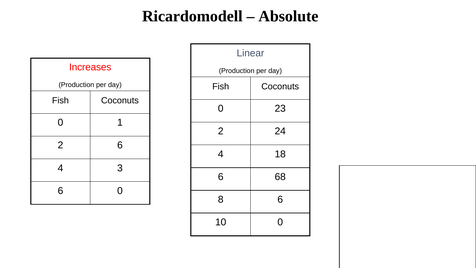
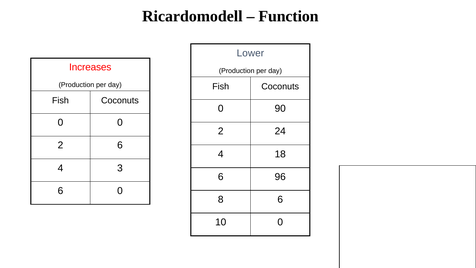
Absolute: Absolute -> Function (289, 16)
Linear: Linear -> Lower (250, 53)
23: 23 -> 90 (280, 109)
0 1: 1 -> 0 (120, 123)
68: 68 -> 96 (280, 177)
